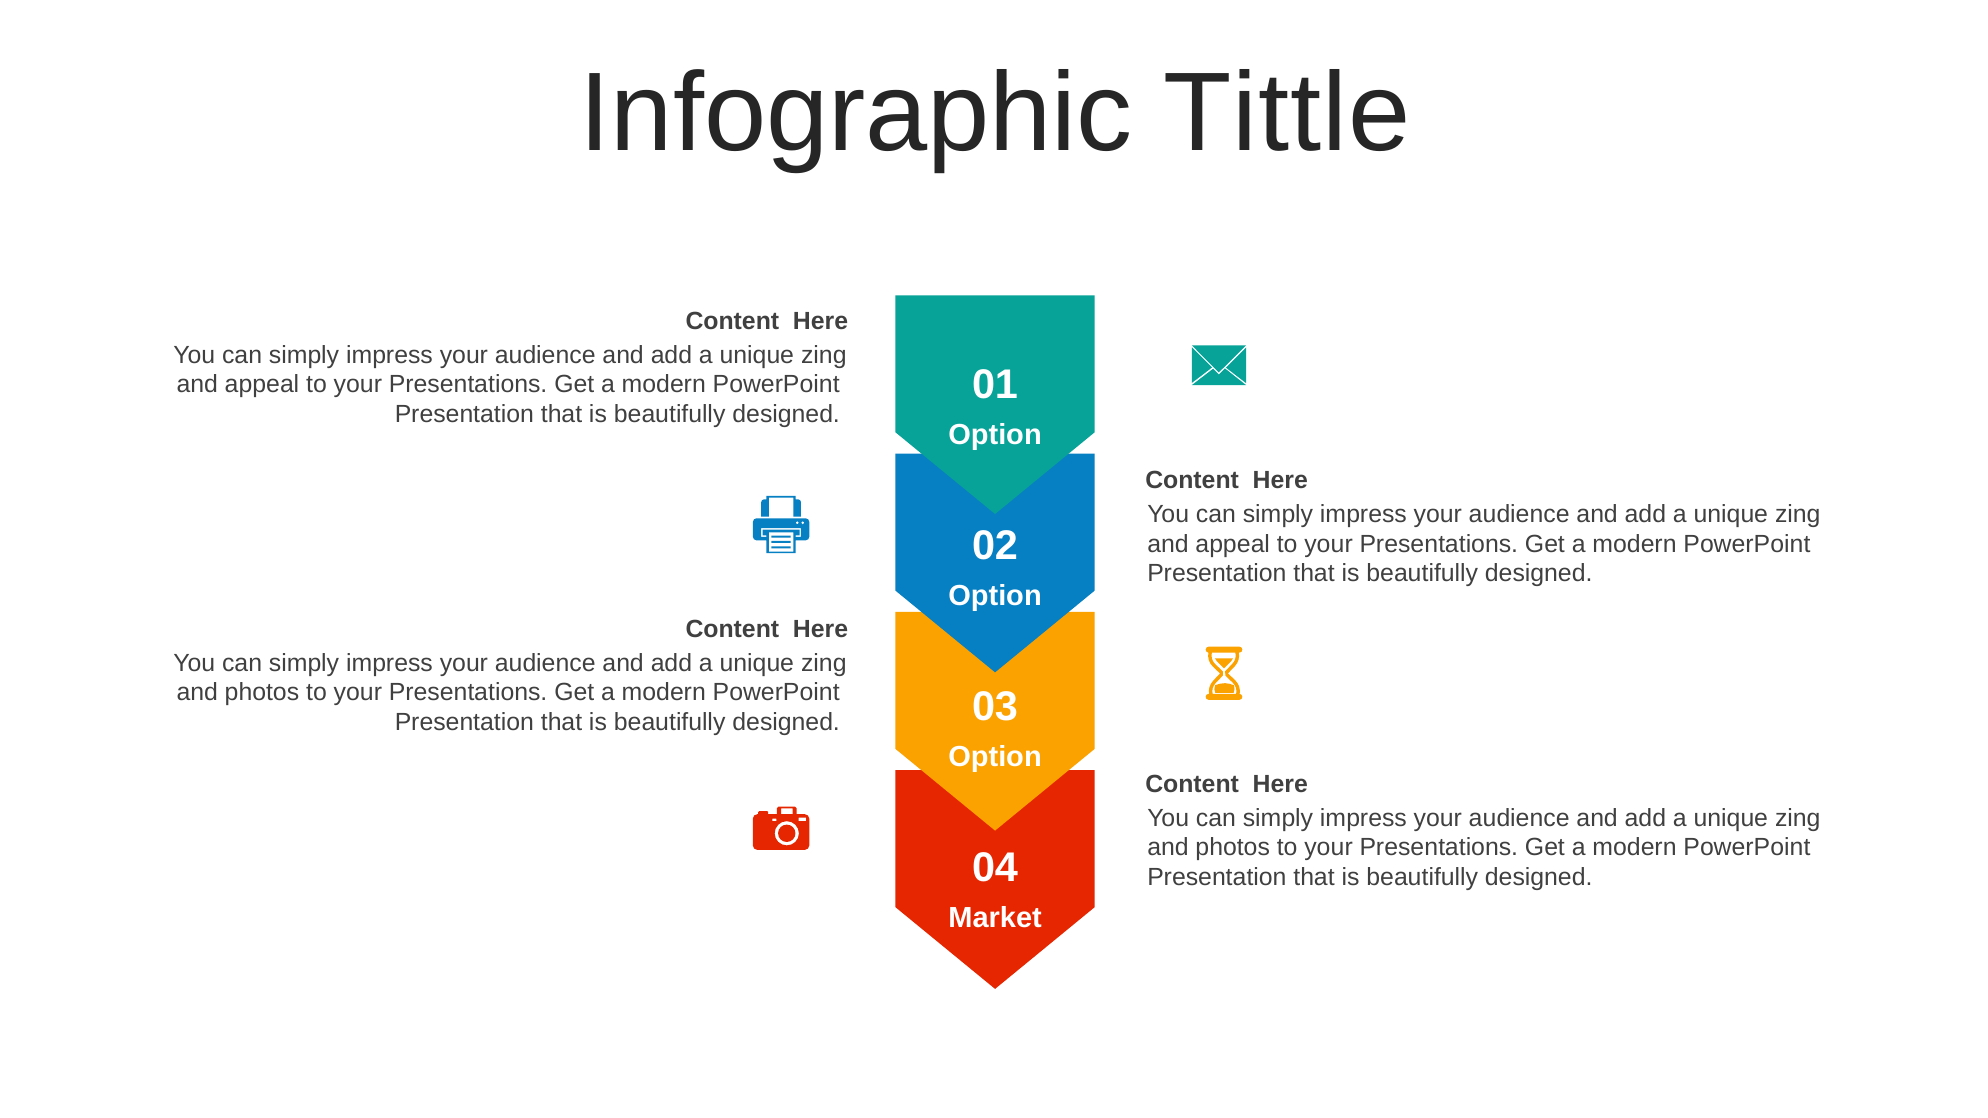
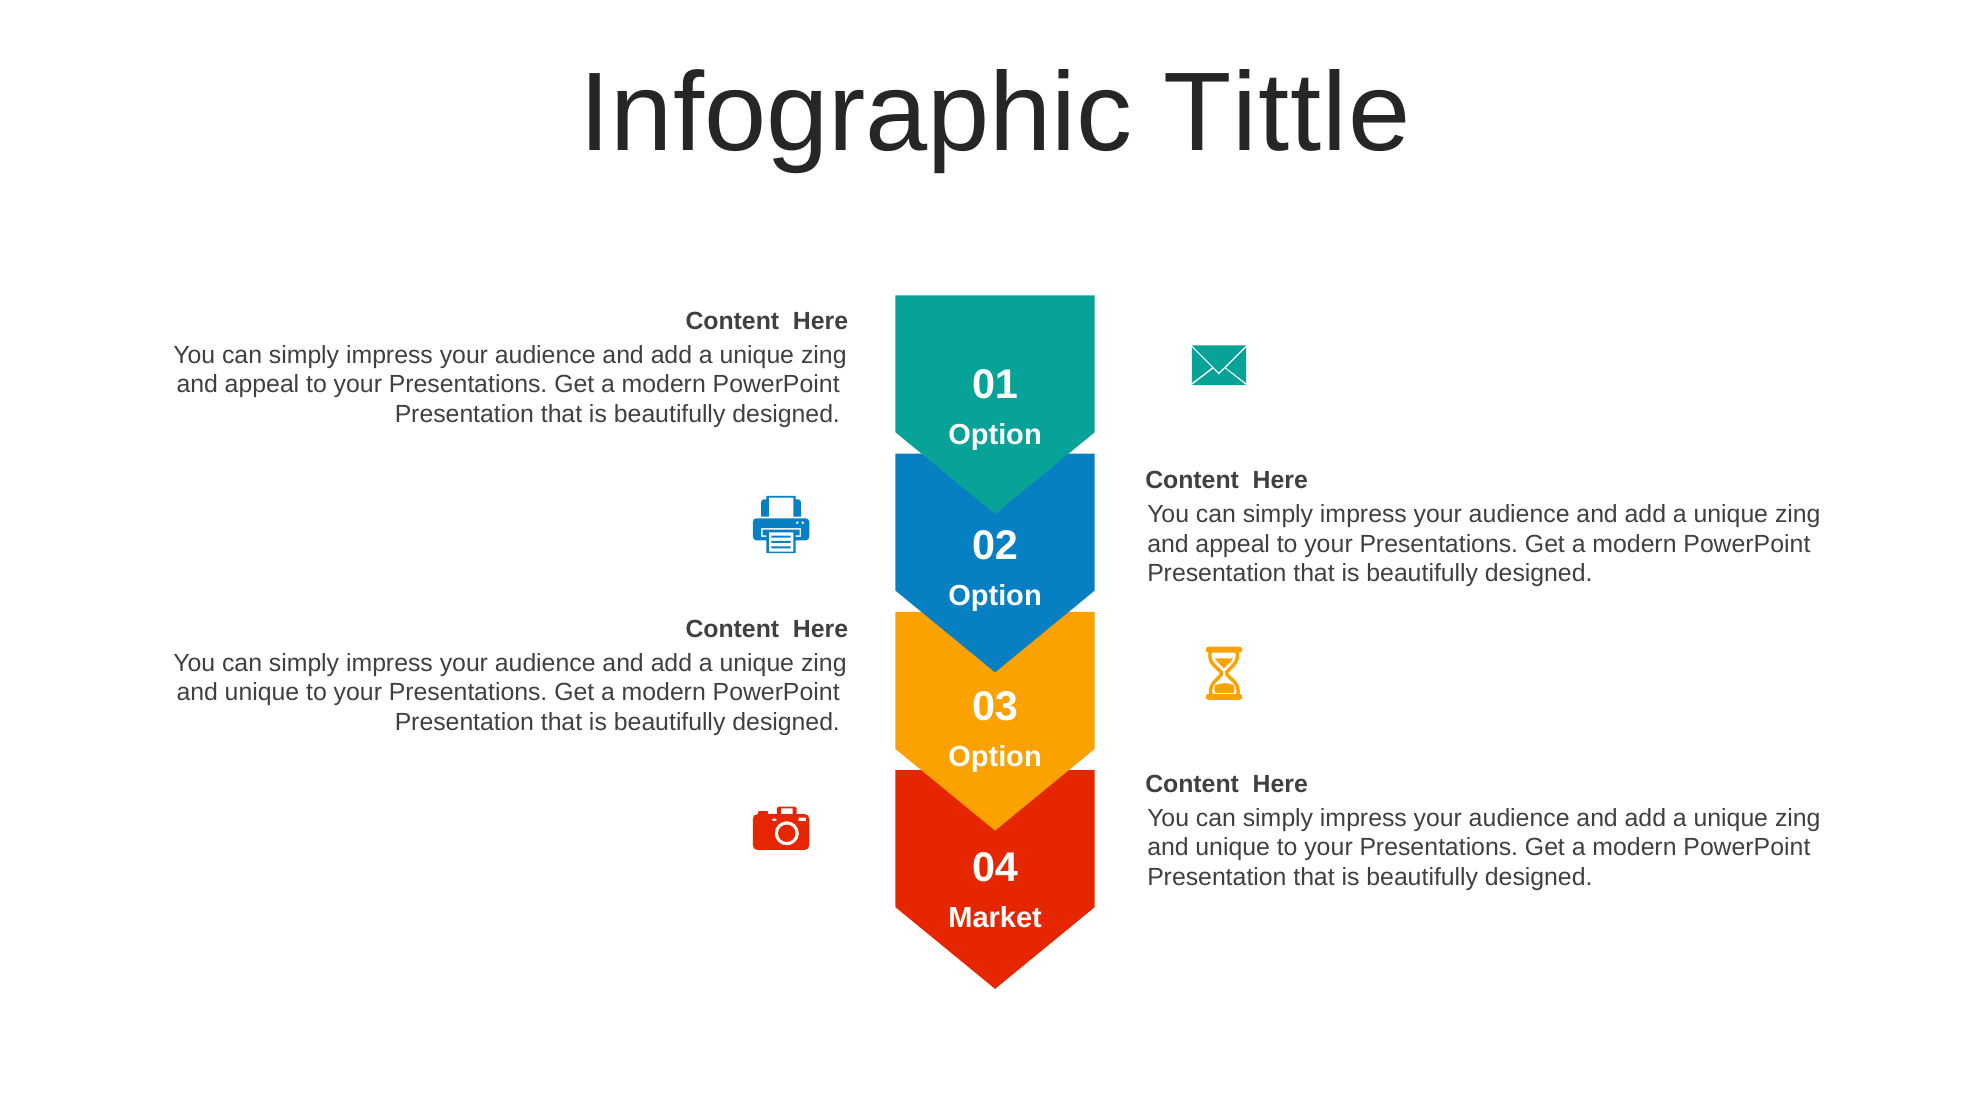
photos: photos -> unique (262, 693)
photos: photos -> unique (1233, 848)
